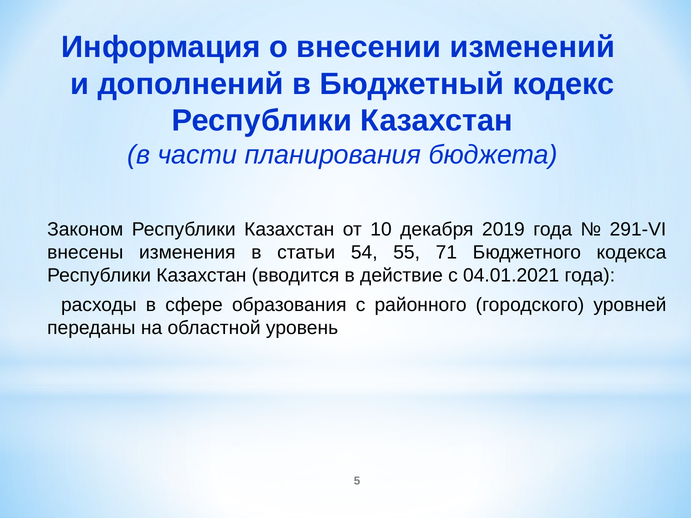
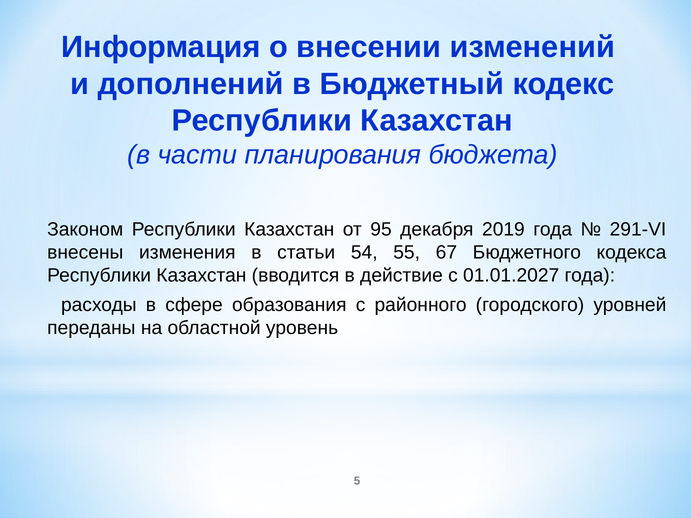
10: 10 -> 95 (381, 229)
71: 71 -> 67 (446, 252)
04.01.2021: 04.01.2021 -> 01.01.2027 (511, 275)
